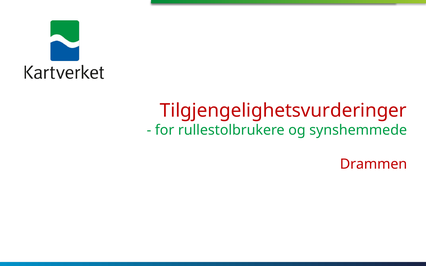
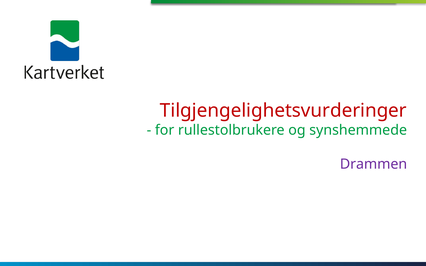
Drammen colour: red -> purple (374, 164)
